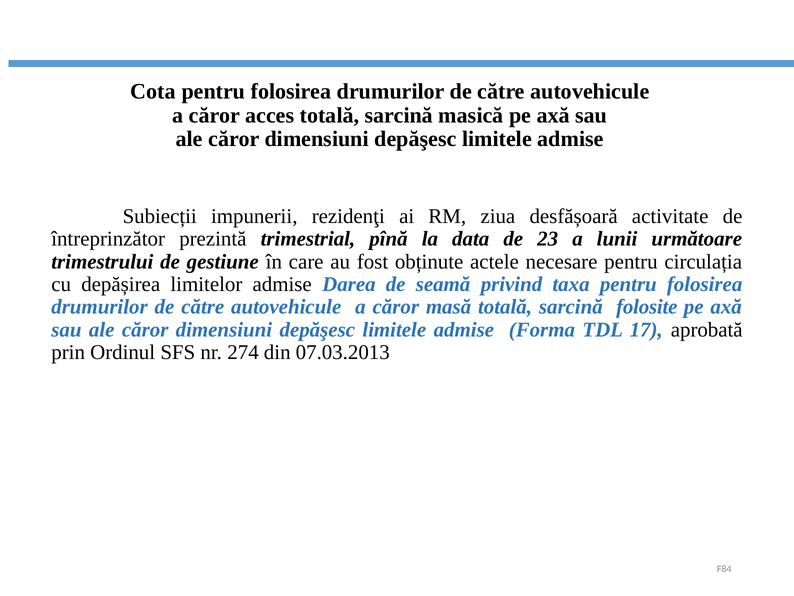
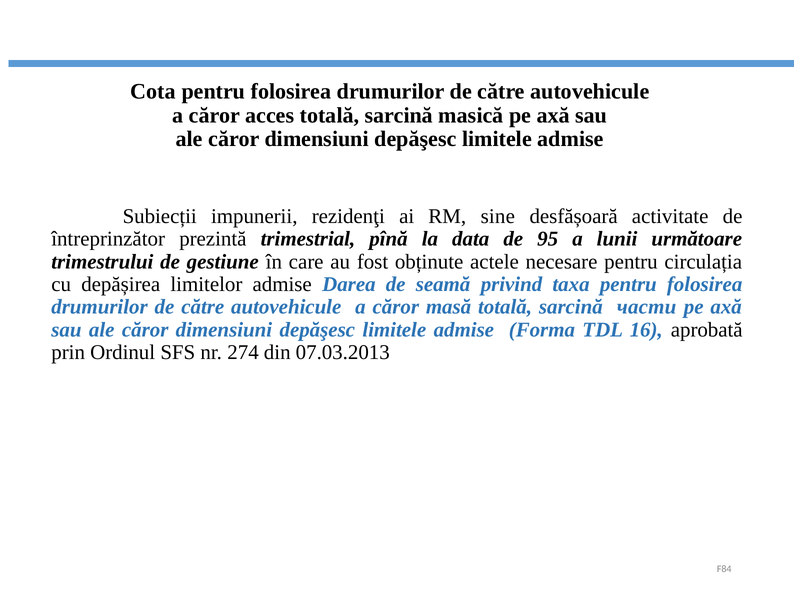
ziua: ziua -> sine (498, 216)
23: 23 -> 95 (548, 239)
folosite: folosite -> части (647, 307)
17: 17 -> 16 (646, 329)
